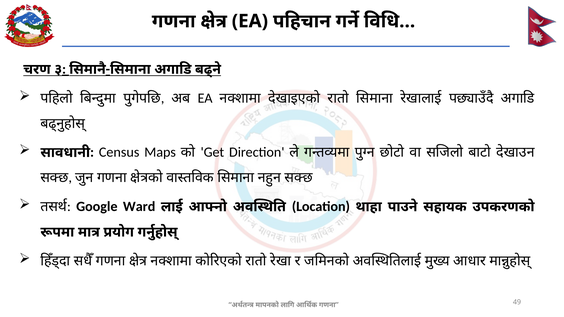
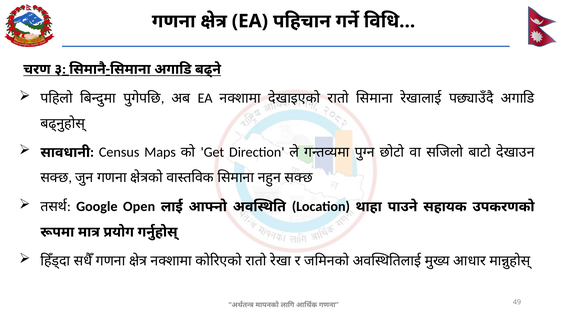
Ward: Ward -> Open (139, 207)
